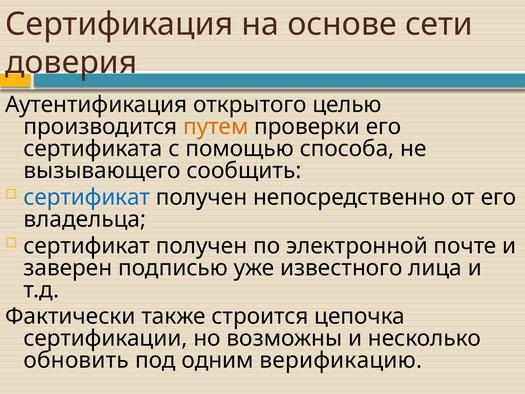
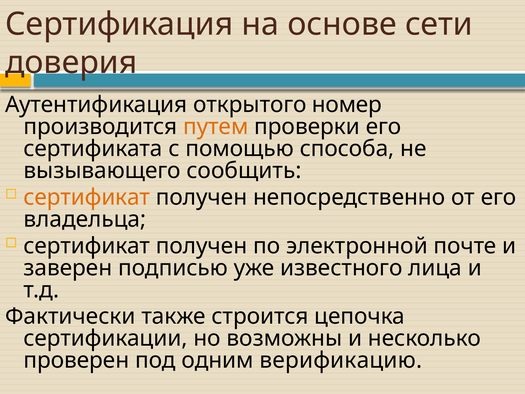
целью: целью -> номер (347, 105)
сертификат colour: blue -> orange (87, 197)
обновить: обновить -> проверен (76, 360)
